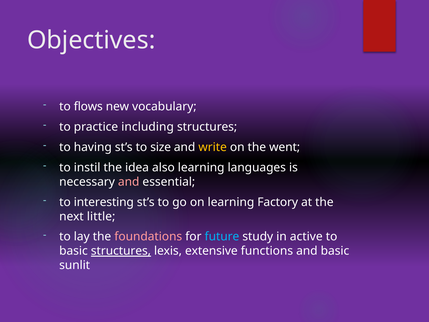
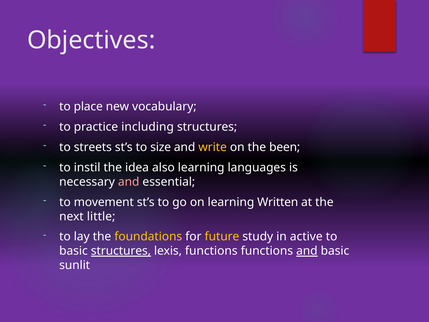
flows: flows -> place (88, 106)
having: having -> streets (93, 147)
went: went -> been (285, 147)
interesting: interesting -> movement (104, 202)
Factory: Factory -> Written (278, 202)
foundations colour: pink -> yellow (148, 237)
future colour: light blue -> yellow (222, 237)
lexis extensive: extensive -> functions (211, 251)
and underline: none -> present (307, 251)
